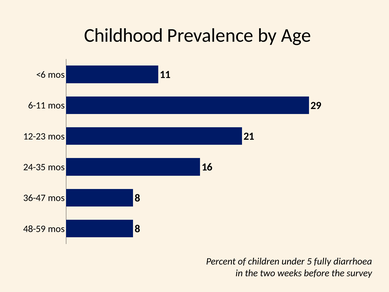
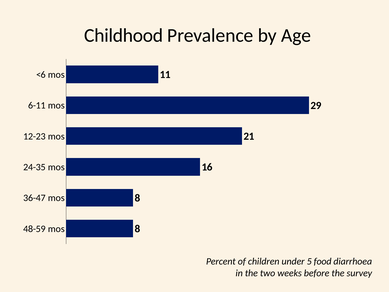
fully: fully -> food (323, 261)
